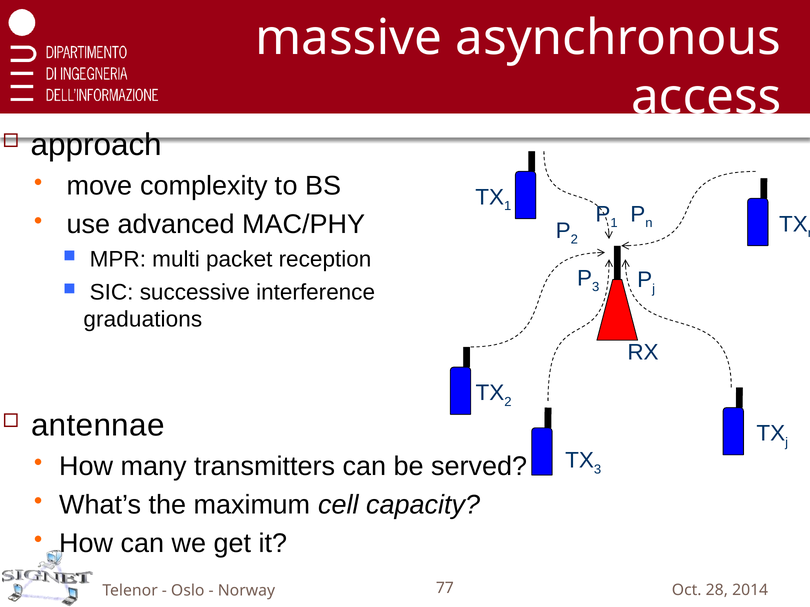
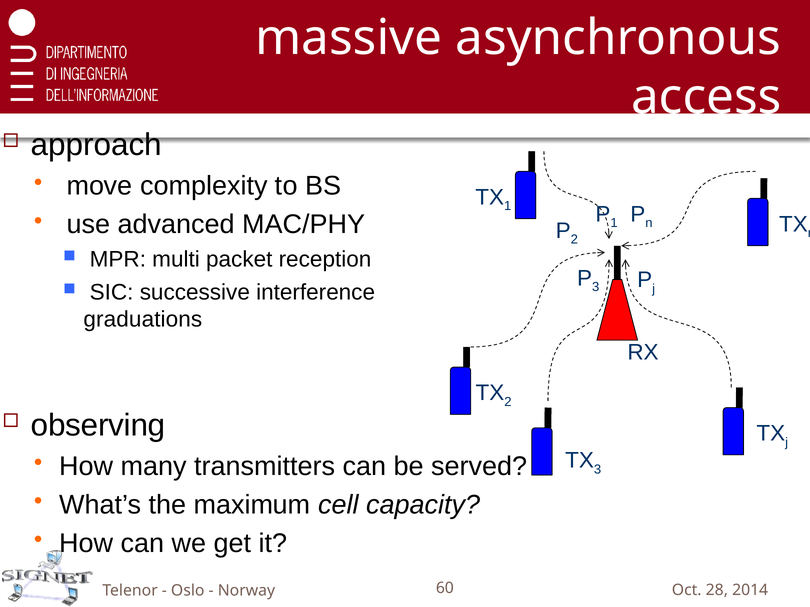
antennae: antennae -> observing (98, 426)
77: 77 -> 60 (445, 588)
